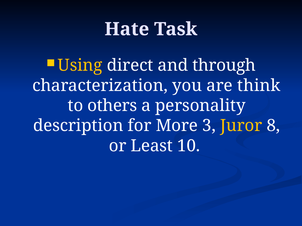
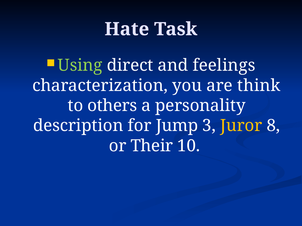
Using colour: yellow -> light green (80, 66)
through: through -> feelings (224, 66)
More: More -> Jump (177, 126)
Least: Least -> Their (152, 146)
